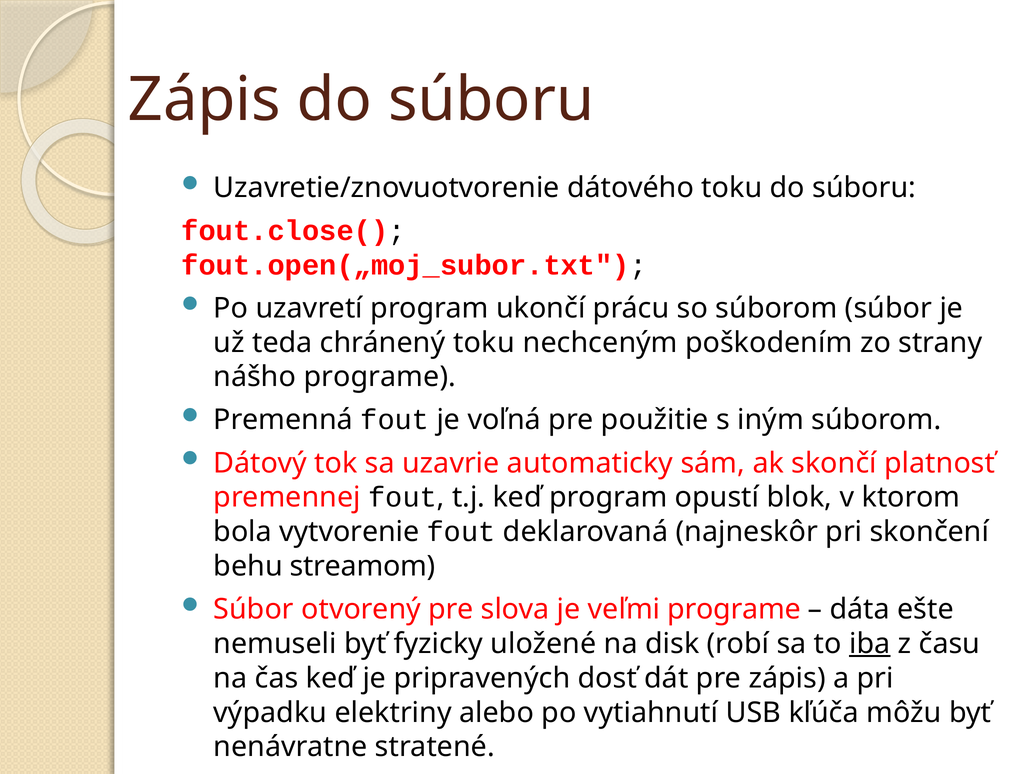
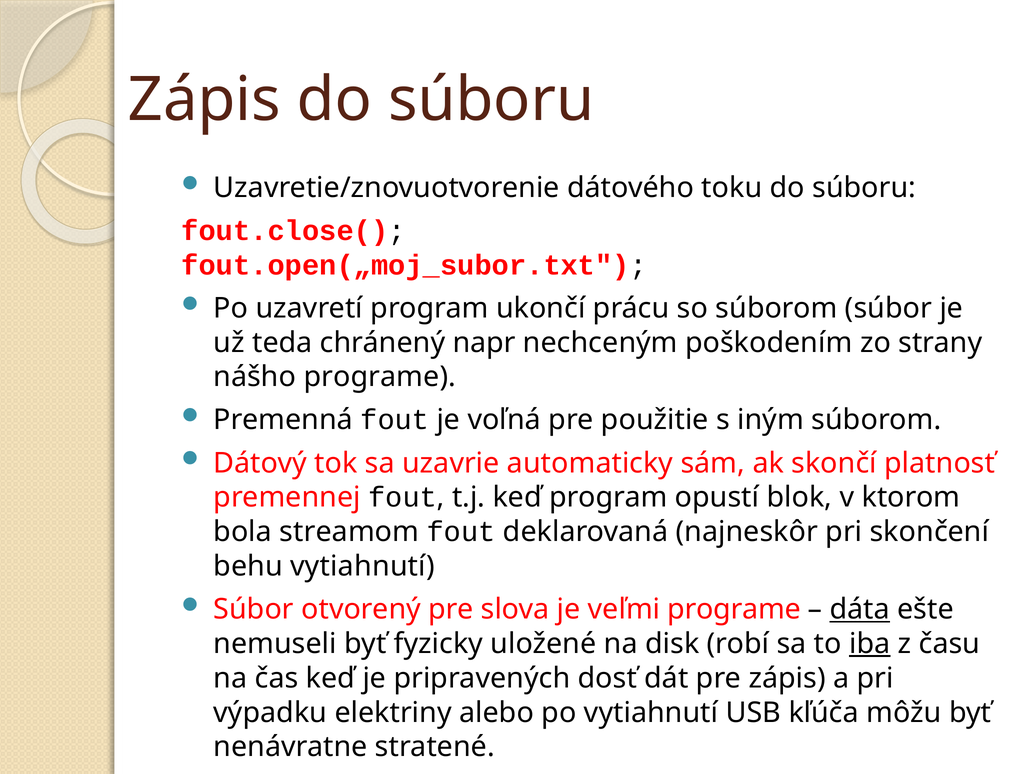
chránený toku: toku -> napr (484, 343)
vytvorenie: vytvorenie -> streamom (349, 532)
behu streamom: streamom -> vytiahnutí (362, 566)
dáta underline: none -> present (860, 609)
